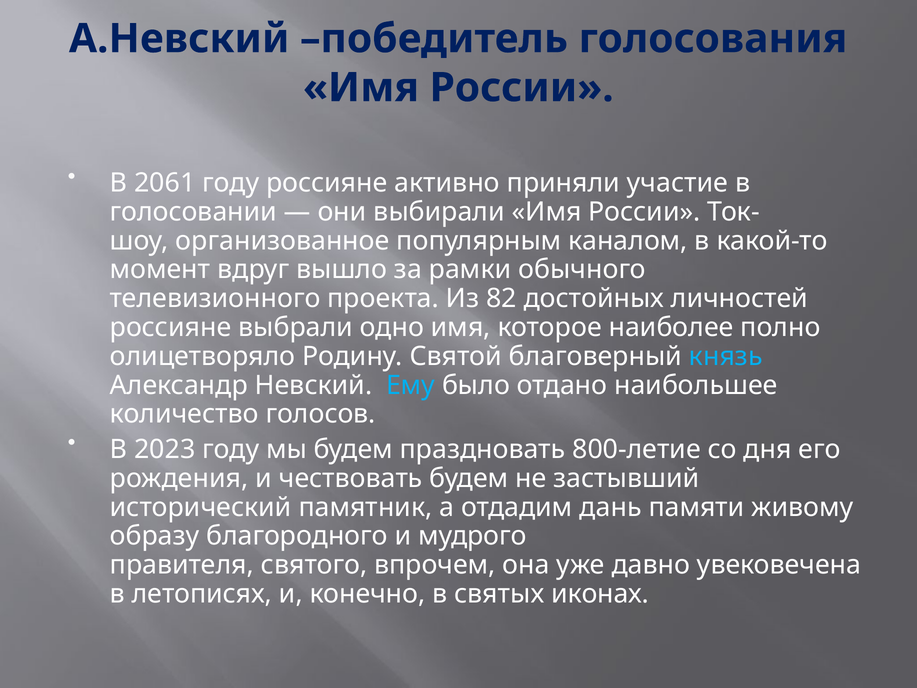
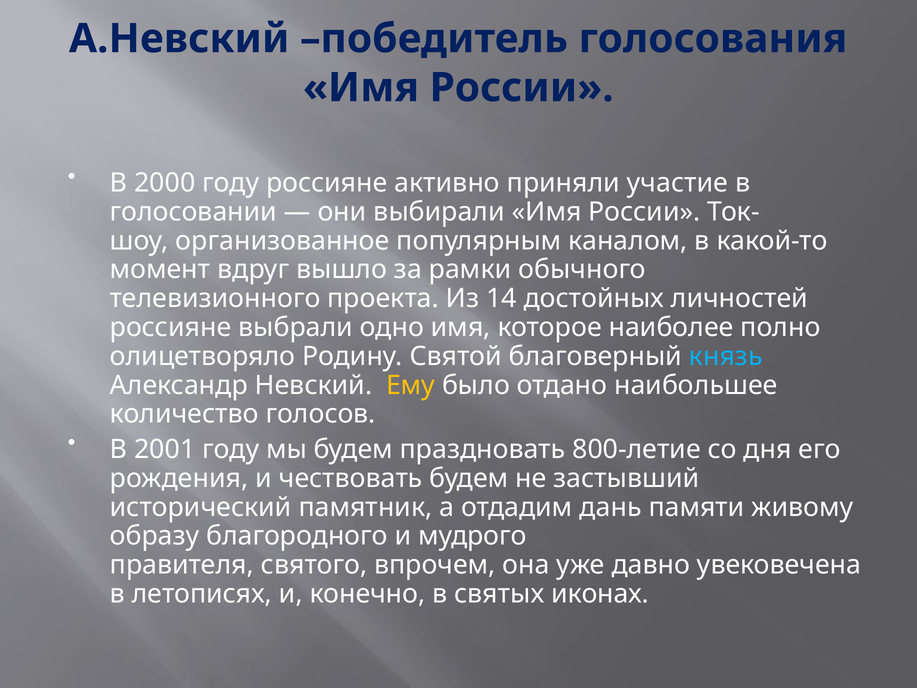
2061: 2061 -> 2000 (165, 183)
82: 82 -> 14 (501, 298)
Ему colour: light blue -> yellow (411, 385)
2023: 2023 -> 2001 (165, 449)
